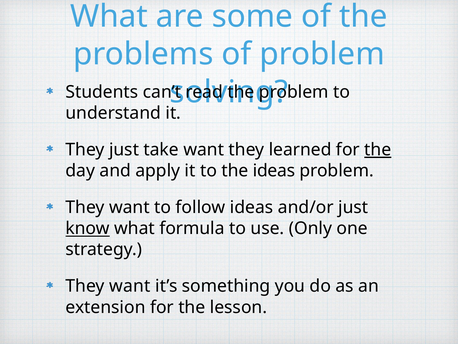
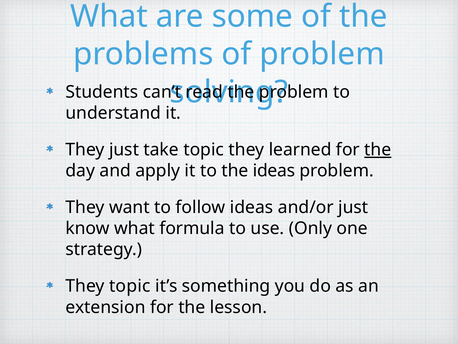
take want: want -> topic (204, 150)
know underline: present -> none (88, 228)
want: want -> topic (130, 286)
